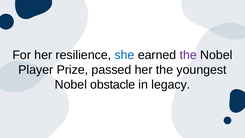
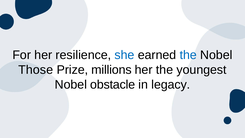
the colour: purple -> blue (188, 55)
Player: Player -> Those (36, 70)
passed: passed -> millions (111, 70)
